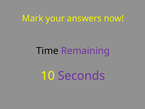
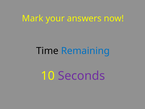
Remaining colour: purple -> blue (85, 51)
